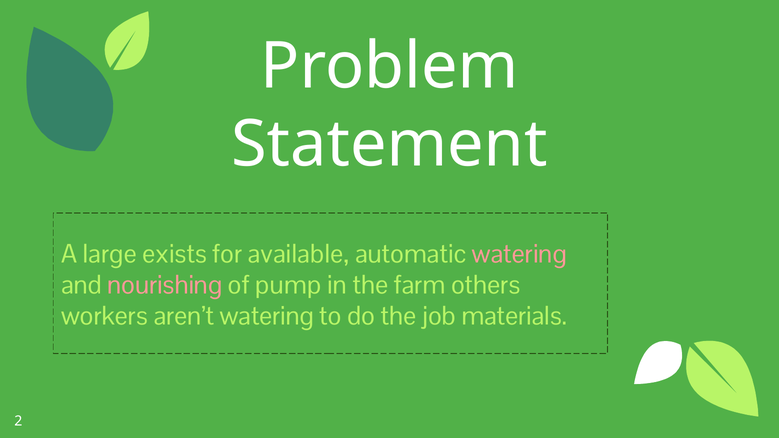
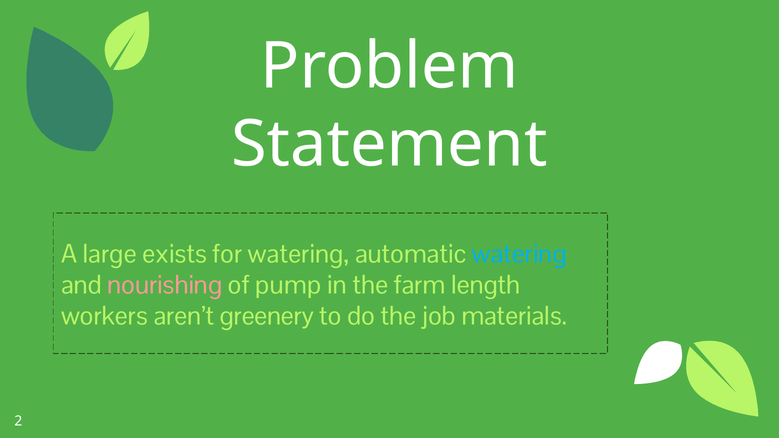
for available: available -> watering (299, 254)
watering colour: pink -> light blue (519, 254)
others: others -> length (486, 285)
aren’t watering: watering -> greenery (267, 316)
